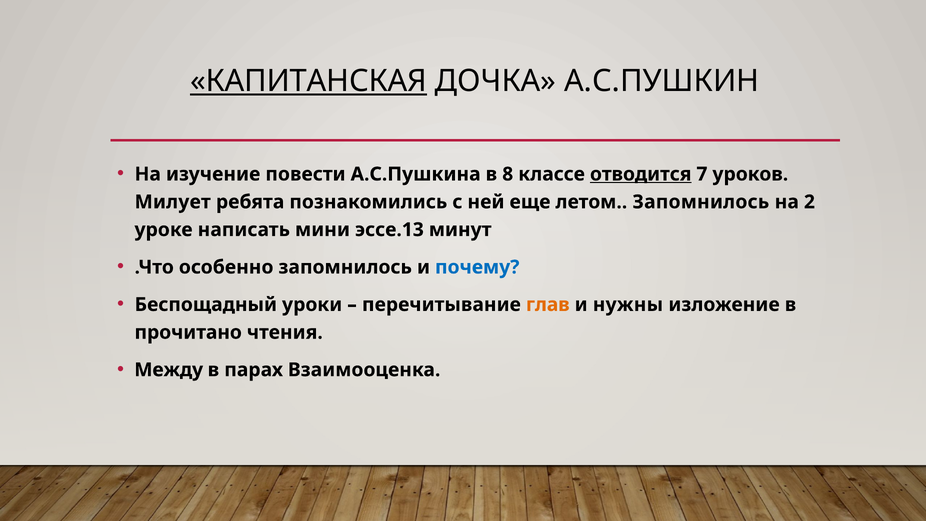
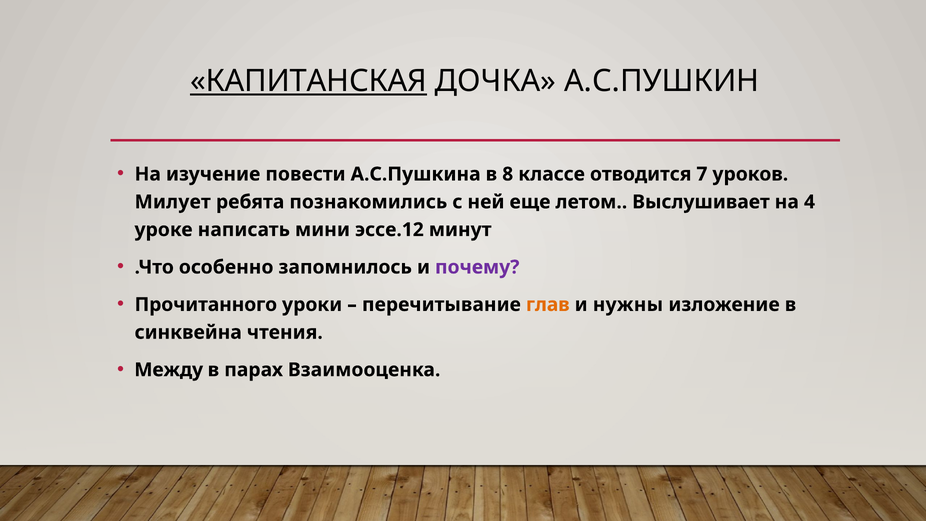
отводится underline: present -> none (641, 174)
летом Запомнилось: Запомнилось -> Выслушивает (701, 202)
2: 2 -> 4 (809, 202)
эссе.13: эссе.13 -> эссе.12 (389, 230)
почему colour: blue -> purple (477, 267)
Беспощадный: Беспощадный -> Прочитанного (206, 305)
прочитано: прочитано -> синквейна (188, 332)
